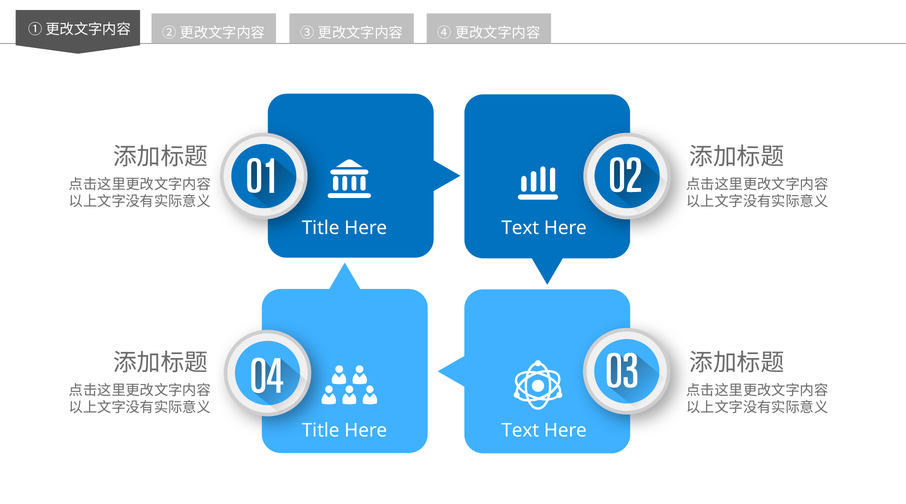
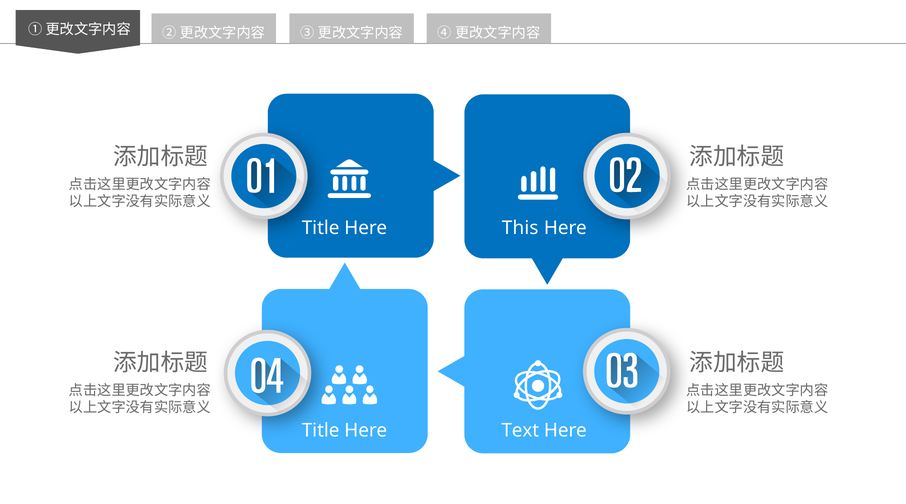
Text: Text -> This (520, 228)
